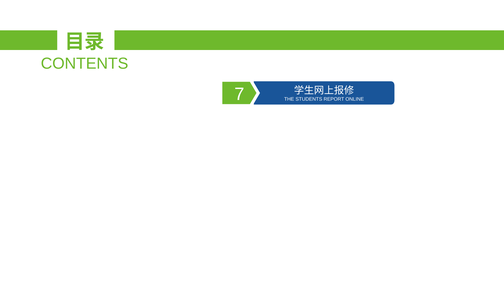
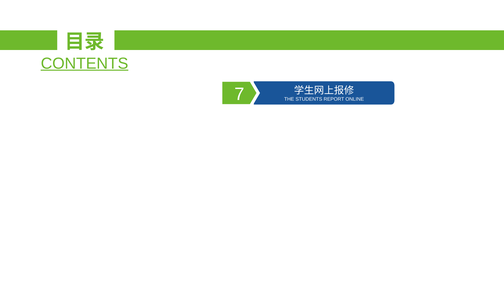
CONTENTS underline: none -> present (85, 63)
